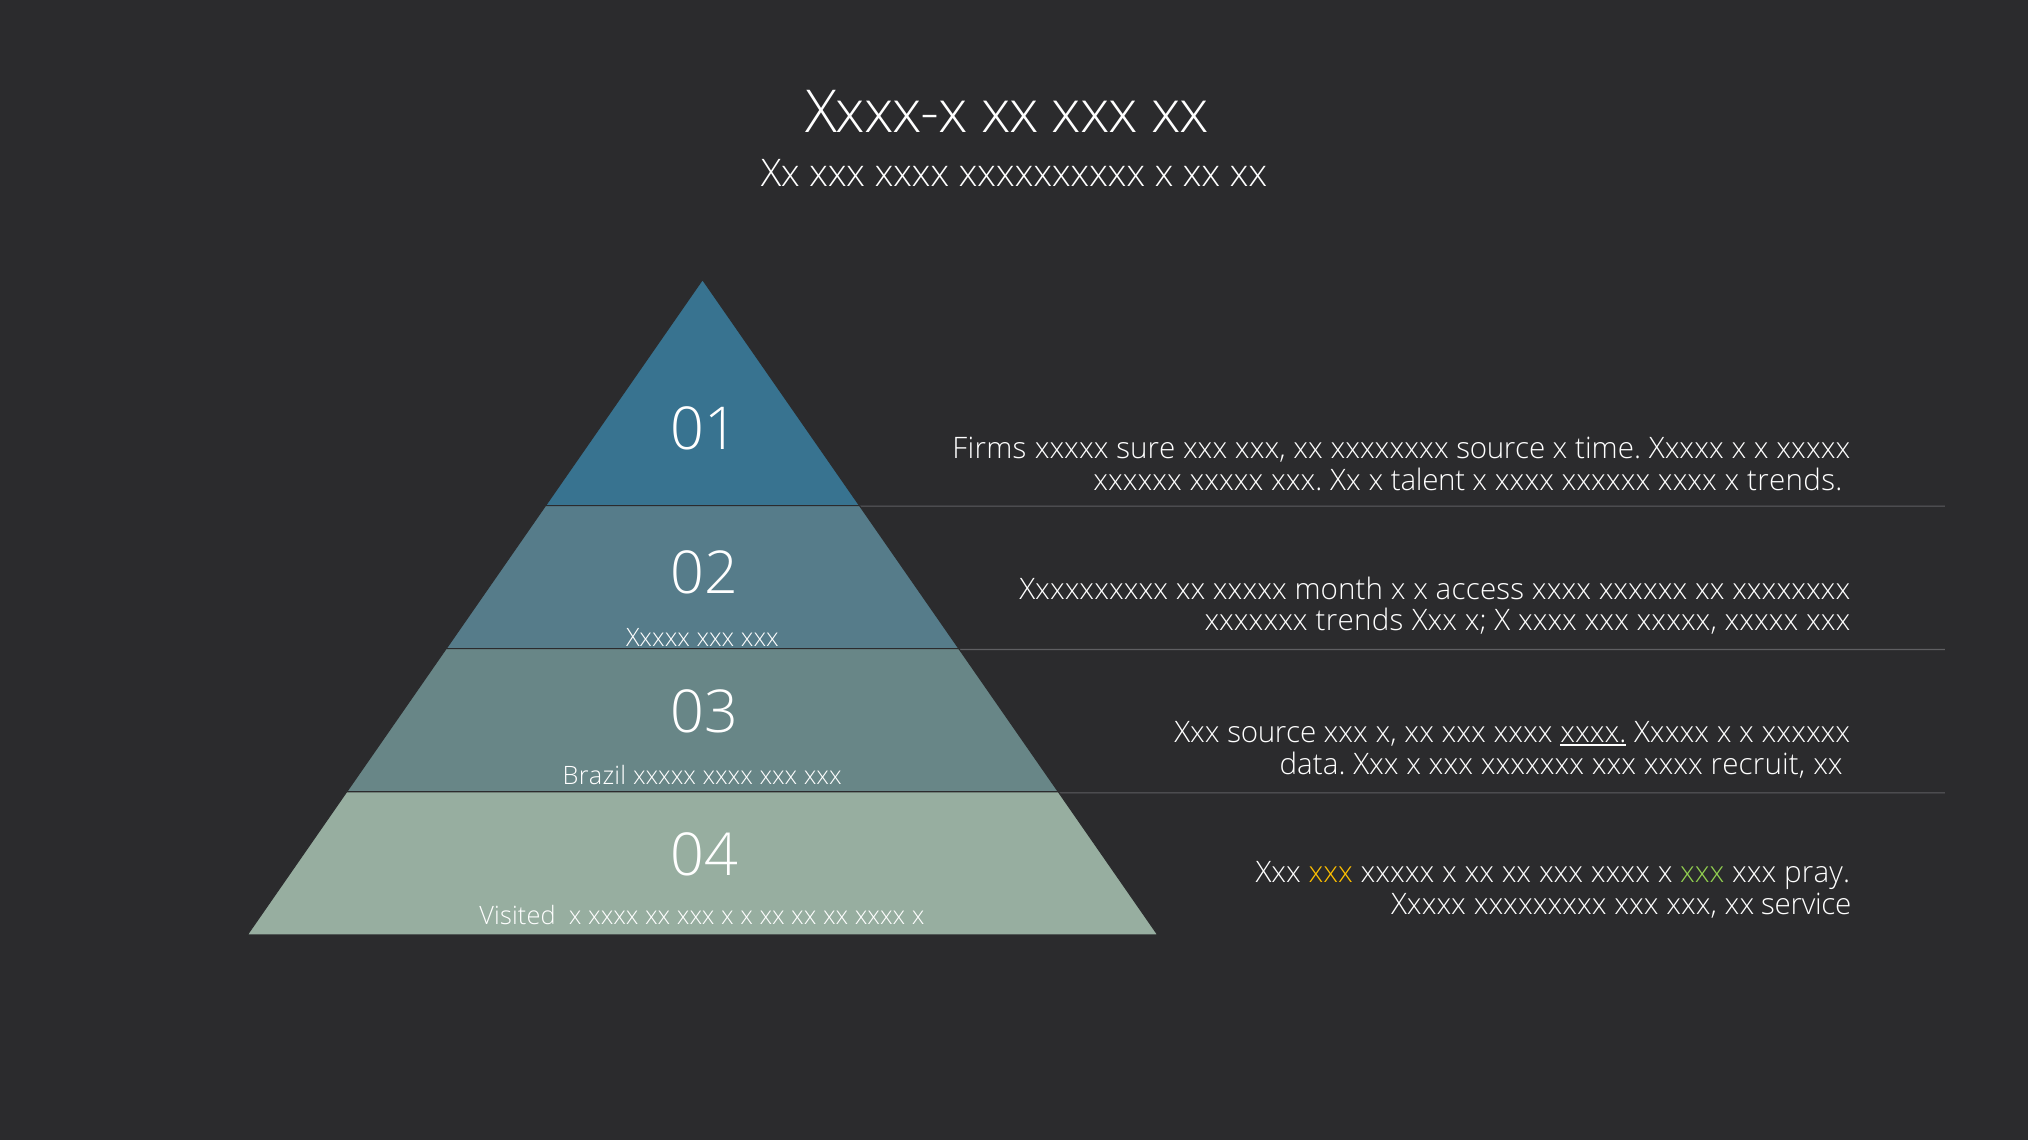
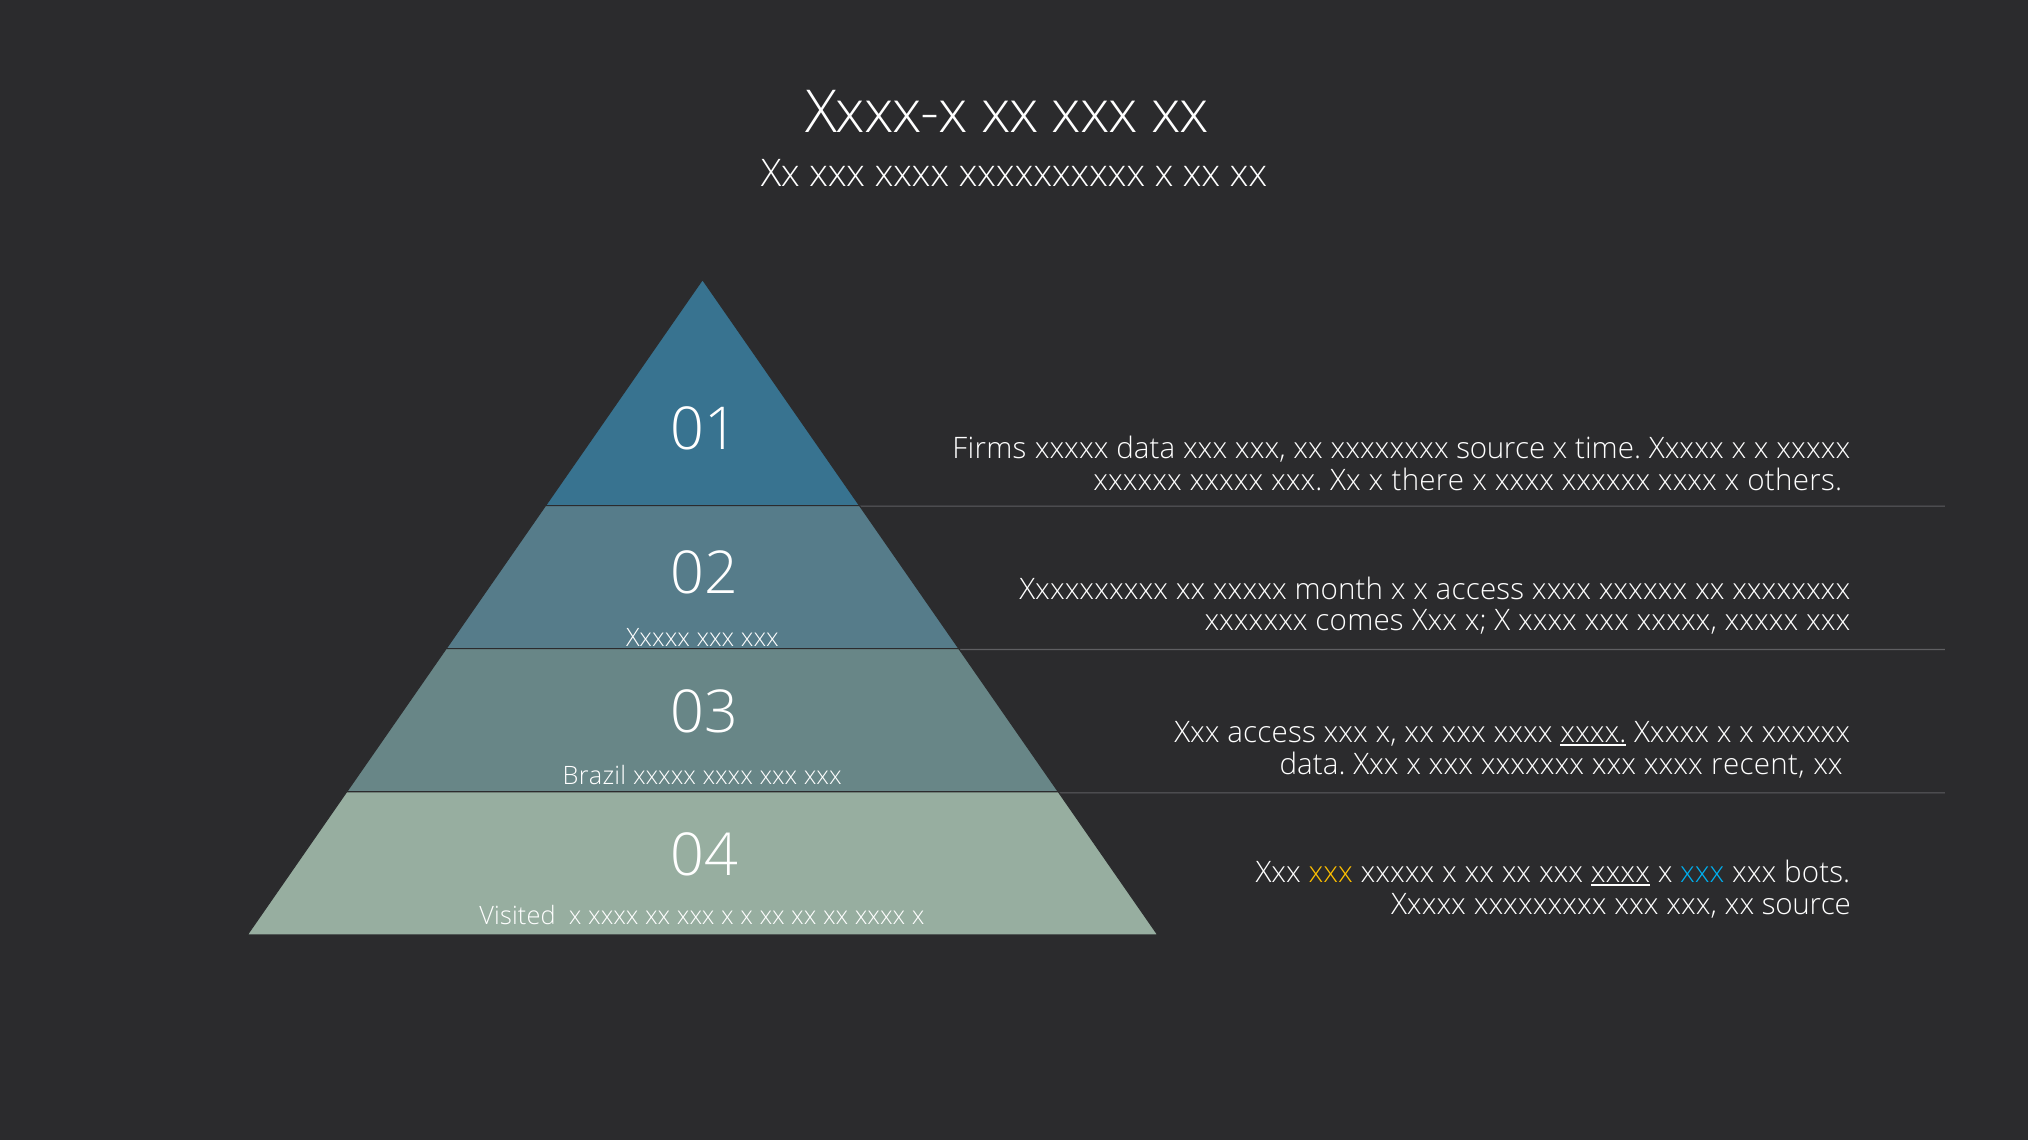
xxxxx sure: sure -> data (1146, 449)
talent: talent -> there (1428, 481)
x trends: trends -> others (1795, 481)
xxxxxxx trends: trends -> comes (1360, 622)
Xxx source: source -> access (1272, 733)
recruit: recruit -> recent (1758, 765)
xxxx underline: none -> present (1620, 873)
xxx colour: light green -> light blue (1702, 873)
pray: pray -> bots (1817, 873)
xx service: service -> source (1806, 905)
